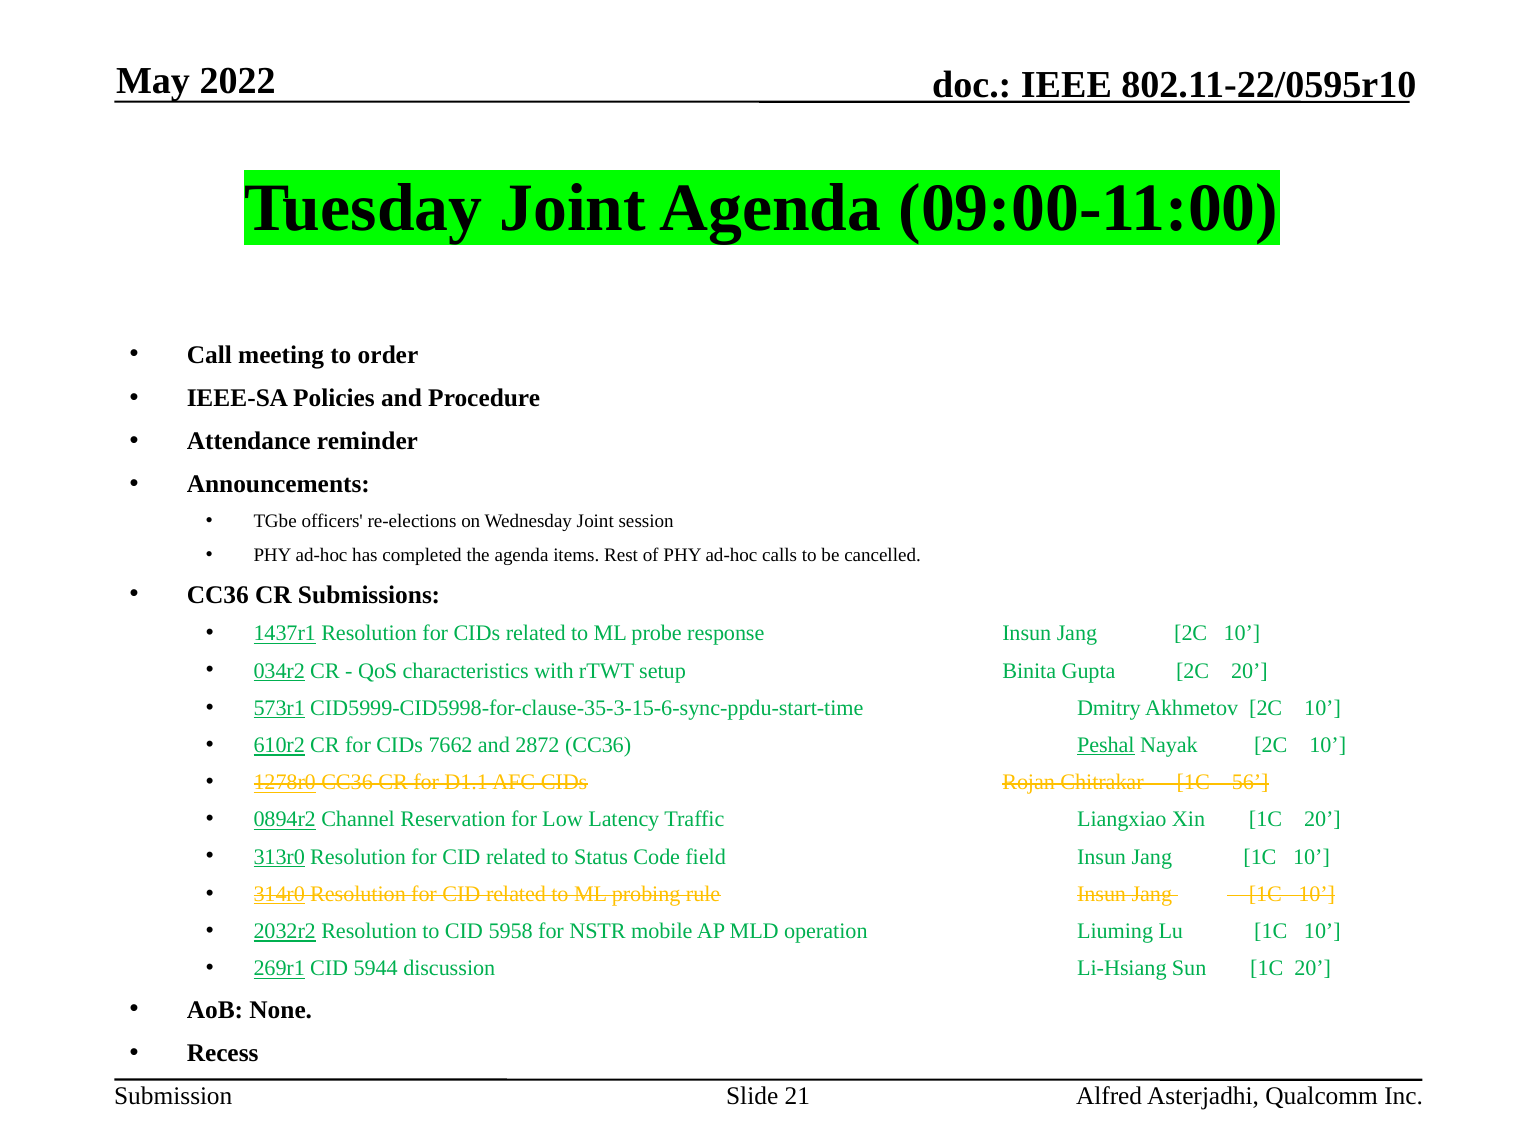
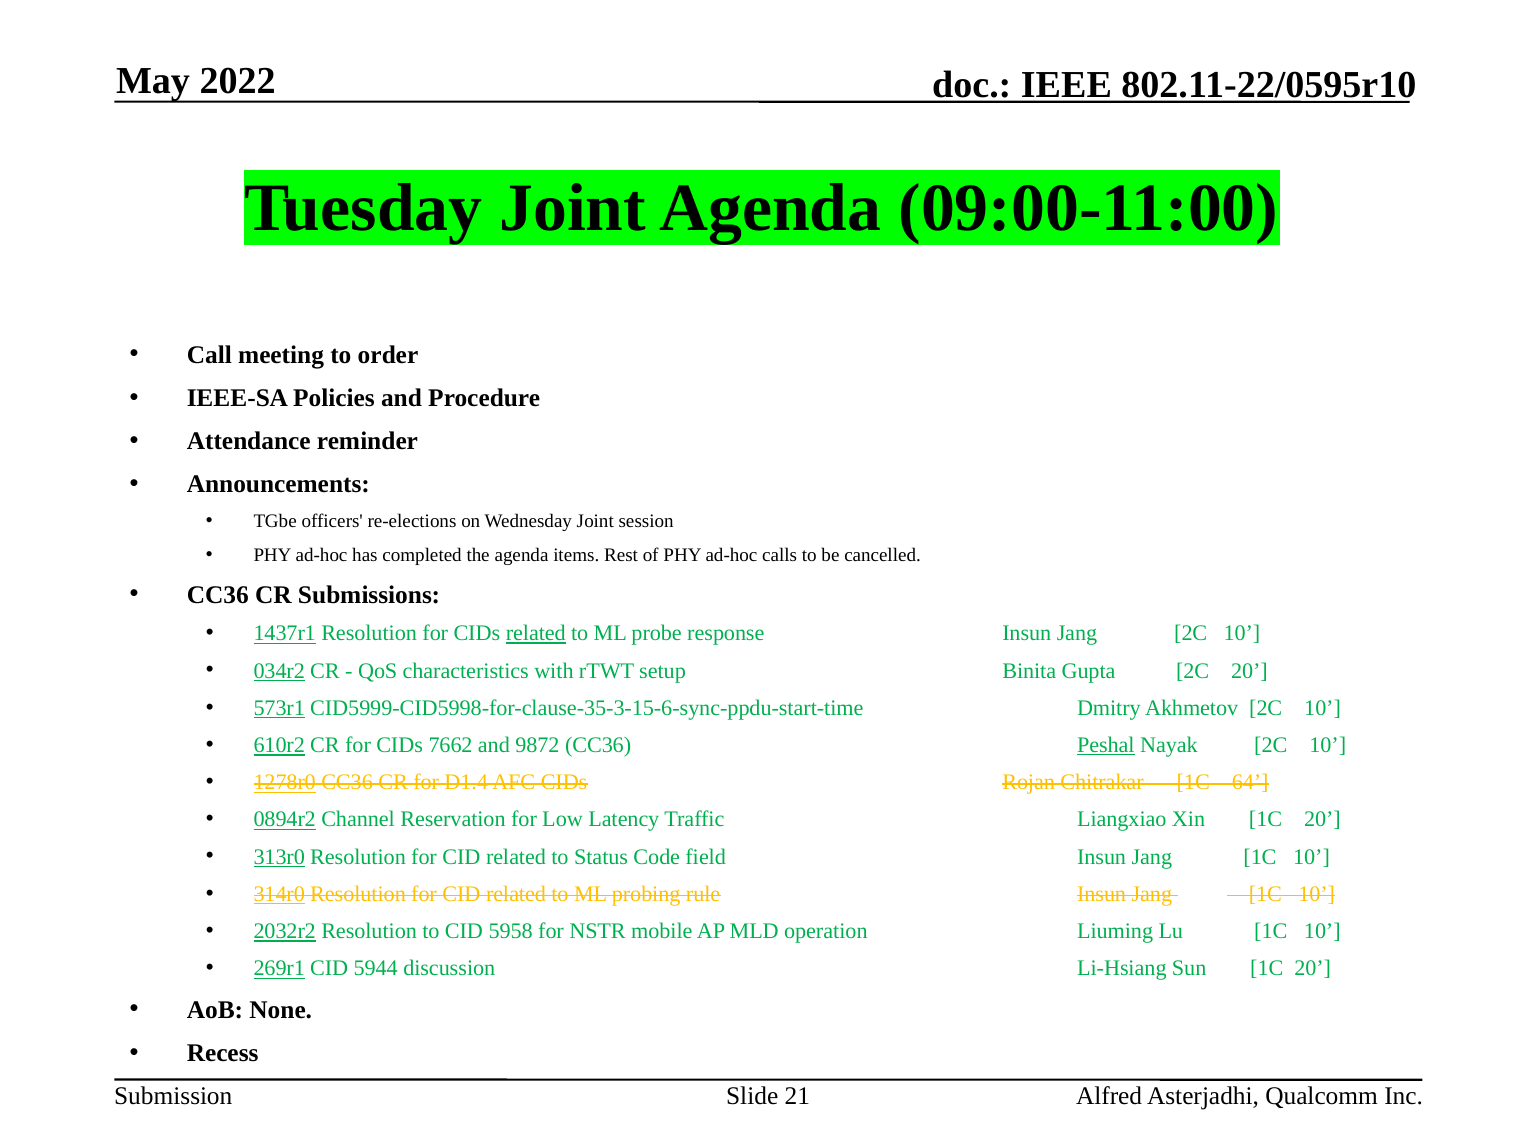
related underline: none -> present (536, 634)
2872: 2872 -> 9872 (537, 745)
D1.1: D1.1 -> D1.4 (466, 782)
56: 56 -> 64 (1250, 782)
